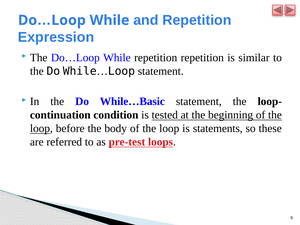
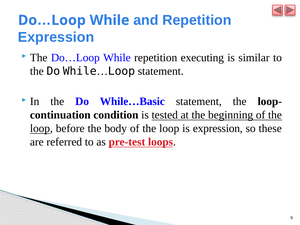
repetition repetition: repetition -> executing (202, 58)
is statements: statements -> expression (218, 129)
